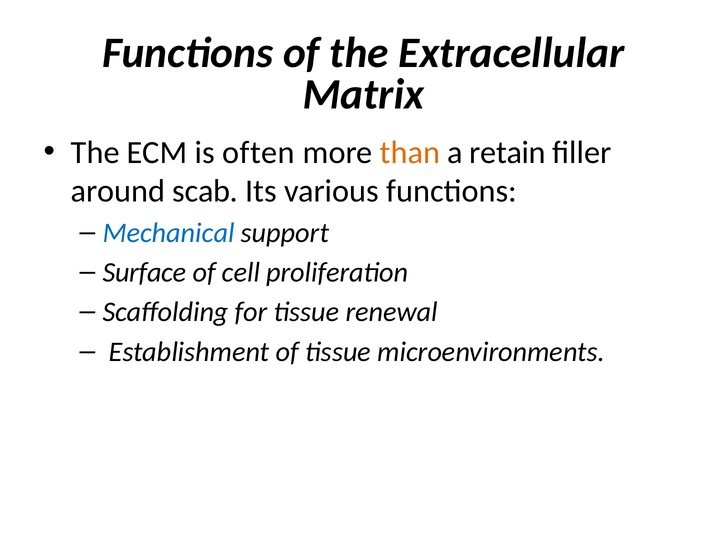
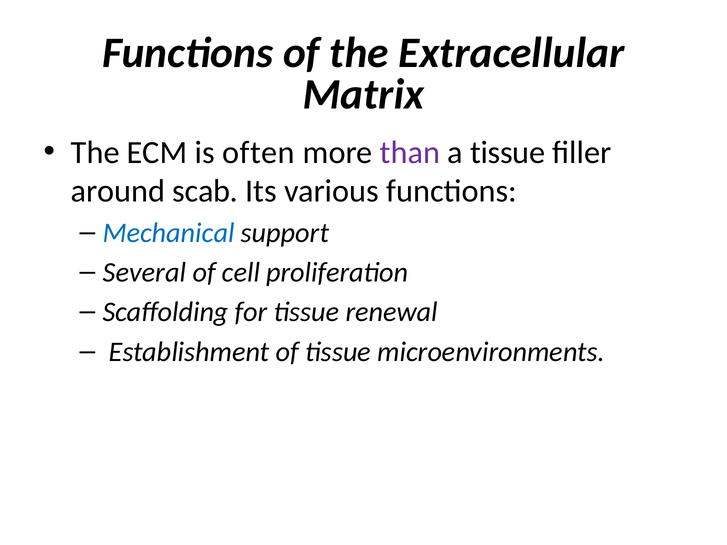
than colour: orange -> purple (410, 153)
a retain: retain -> tissue (508, 153)
Surface: Surface -> Several (144, 273)
